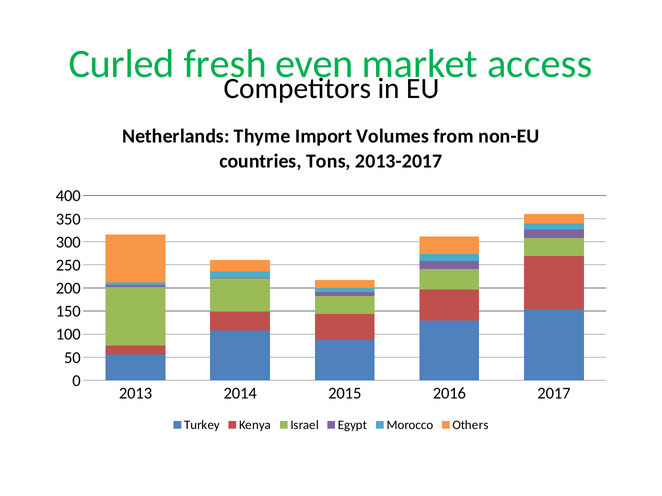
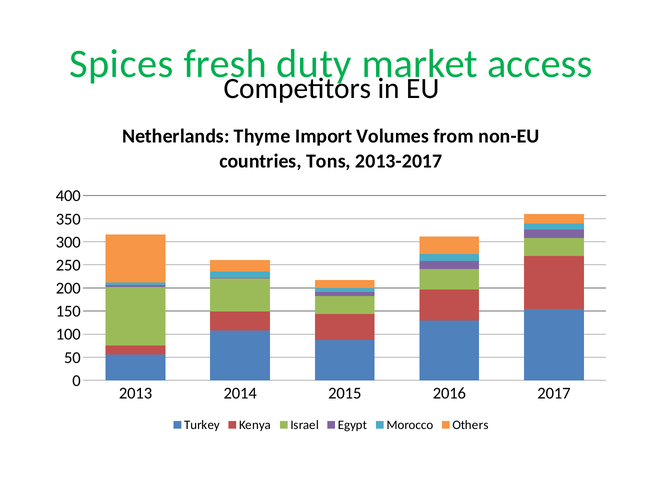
Curled: Curled -> Spices (121, 64)
even: even -> duty (314, 64)
